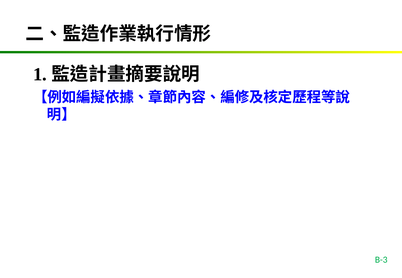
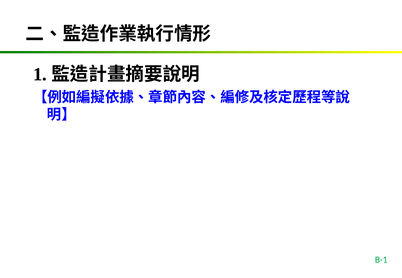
B-3: B-3 -> B-1 (381, 260)
